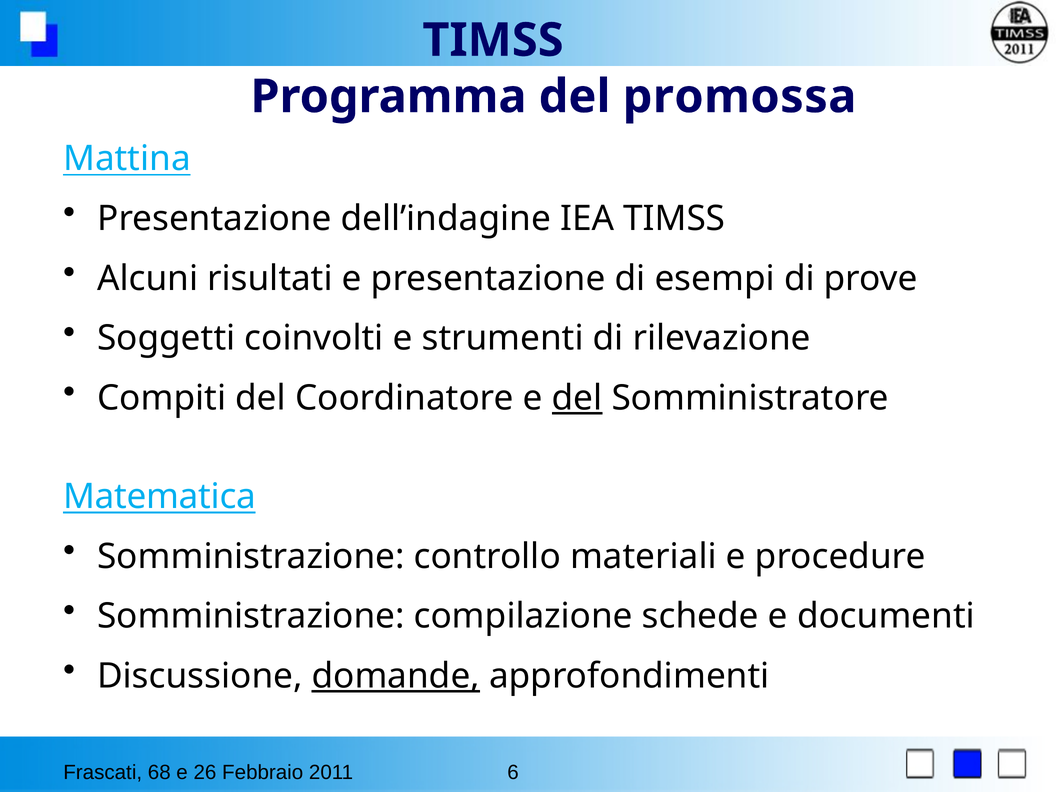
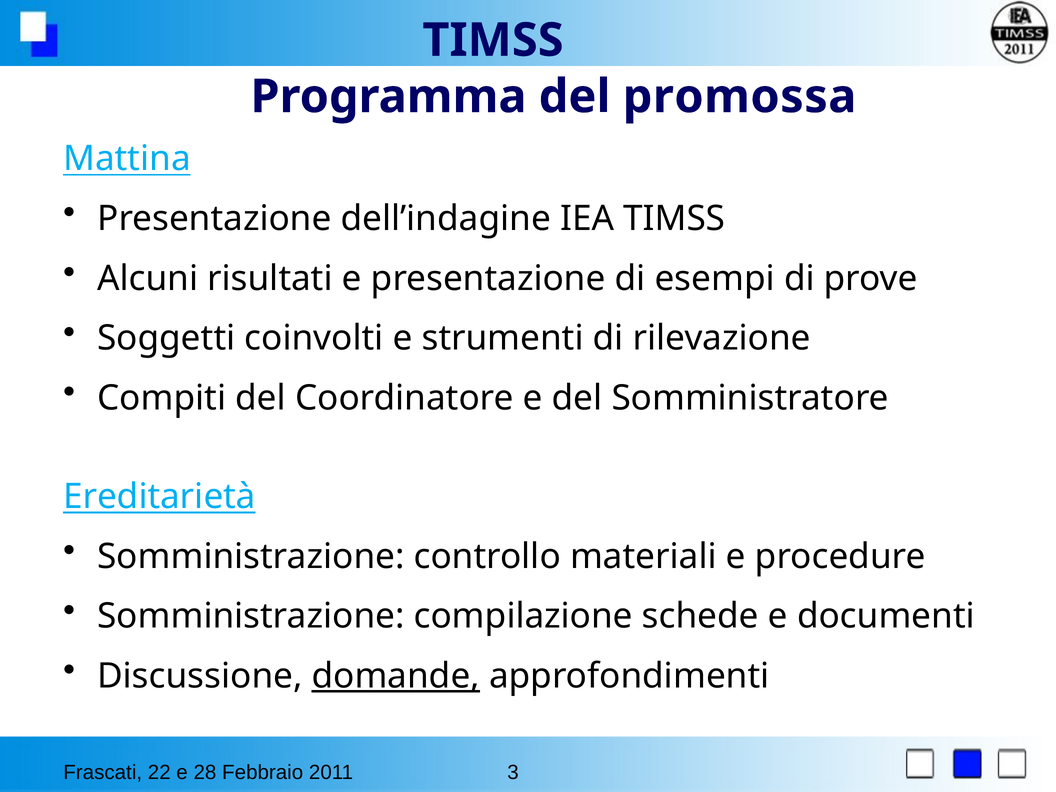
del underline: present -> none (577, 398)
Matematica: Matematica -> Ereditarietà (159, 497)
68: 68 -> 22 (159, 773)
26: 26 -> 28 (205, 773)
6: 6 -> 3 (513, 773)
